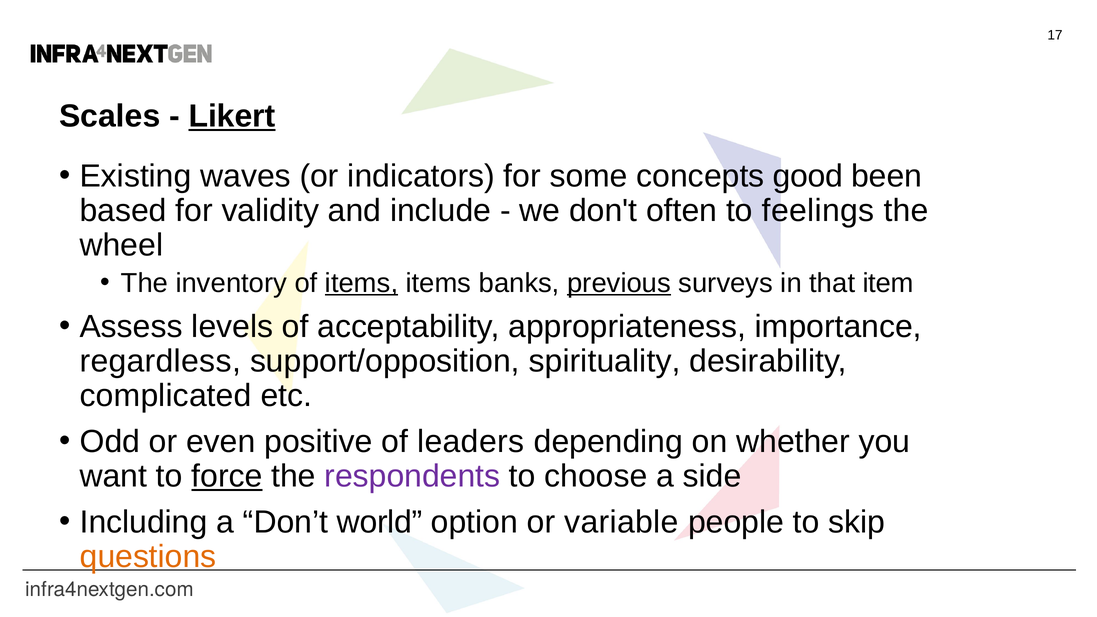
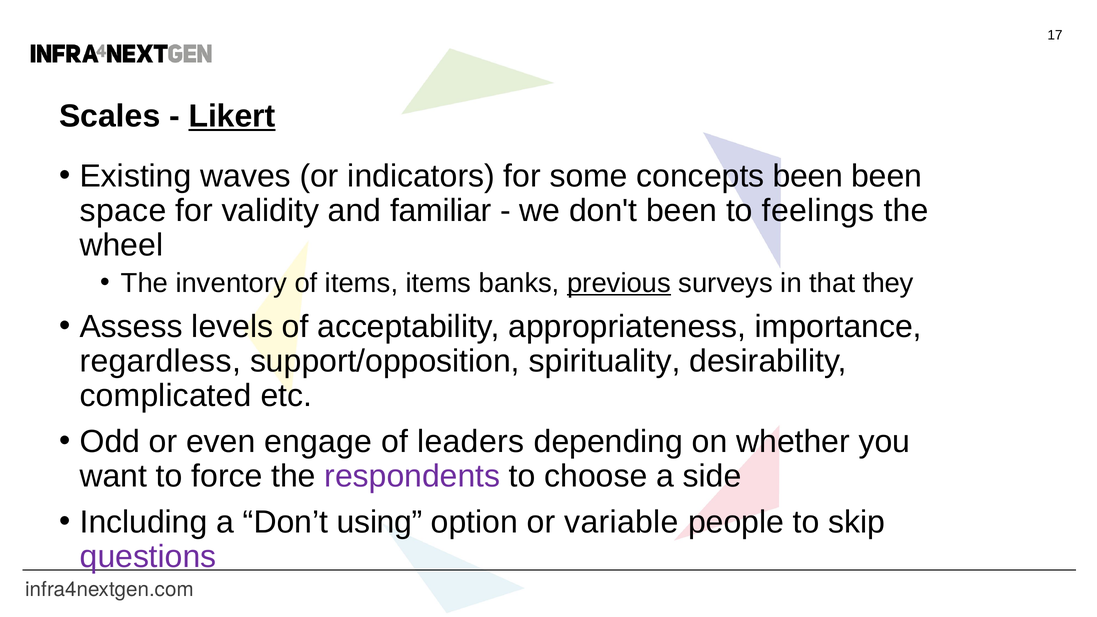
concepts good: good -> been (808, 176)
based: based -> space (123, 211)
include: include -> familiar (441, 211)
don't often: often -> been (682, 211)
items underline: present -> none (362, 283)
item: item -> they (888, 283)
positive: positive -> engage (318, 442)
force underline: present -> none (227, 476)
world: world -> using (380, 522)
questions colour: orange -> purple (148, 557)
